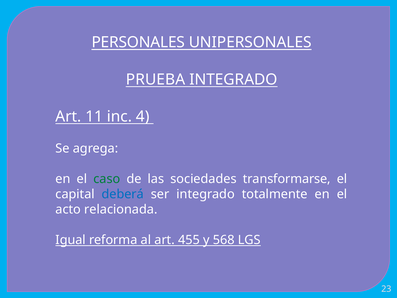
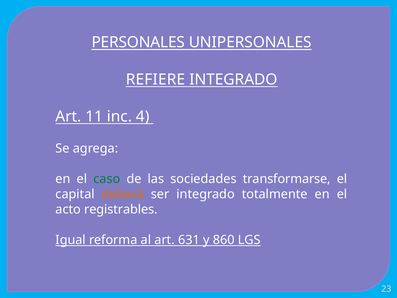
PRUEBA: PRUEBA -> REFIERE (156, 79)
deberá colour: blue -> orange (123, 194)
relacionada: relacionada -> registrables (121, 209)
455: 455 -> 631 (189, 240)
568: 568 -> 860 (224, 240)
